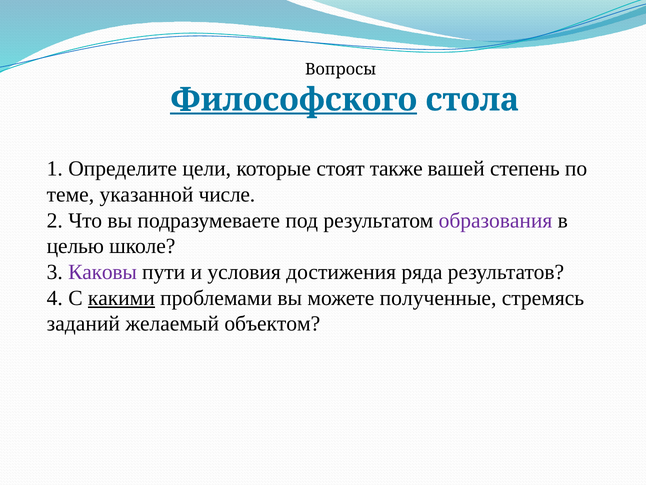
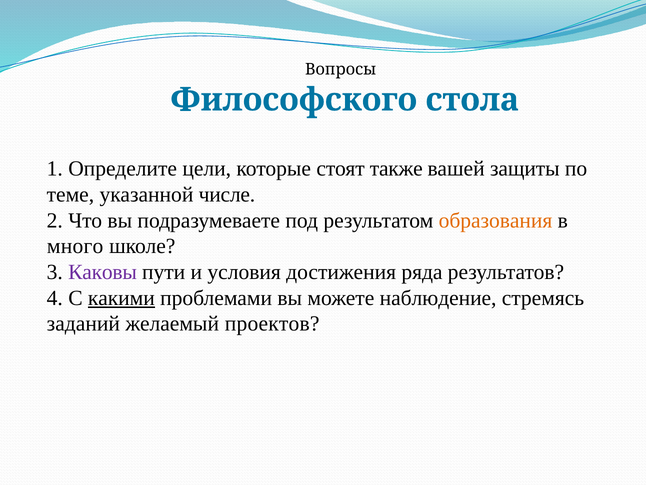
Философского underline: present -> none (294, 100)
степень: степень -> защиты (525, 169)
образования colour: purple -> orange (495, 220)
целью: целью -> много (75, 246)
полученные: полученные -> наблюдение (438, 298)
объектом: объектом -> проектов (272, 324)
